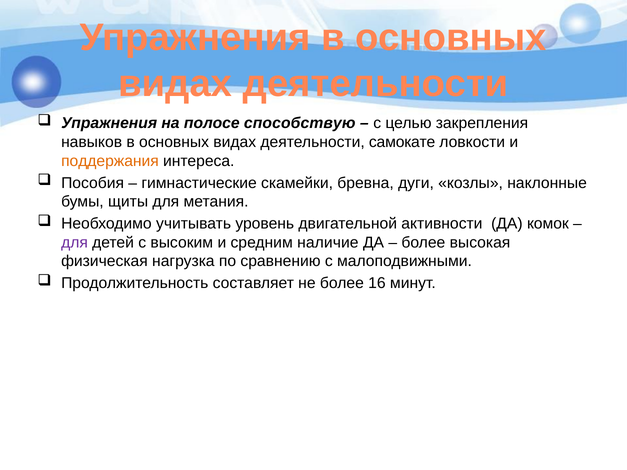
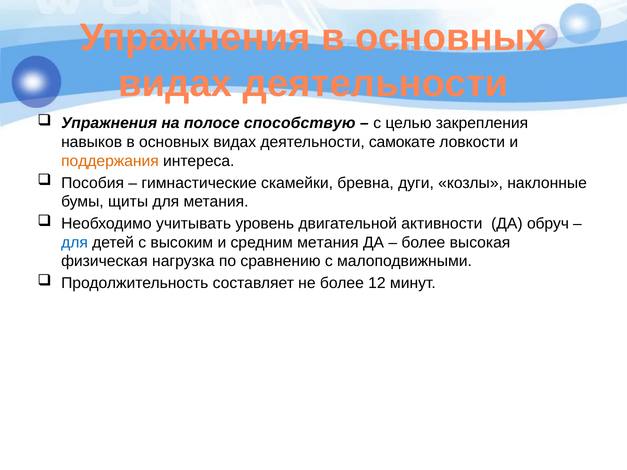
комок: комок -> обруч (548, 224)
для colour: purple -> blue (75, 242)
средним наличие: наличие -> метания (328, 242)
16: 16 -> 12 (377, 283)
